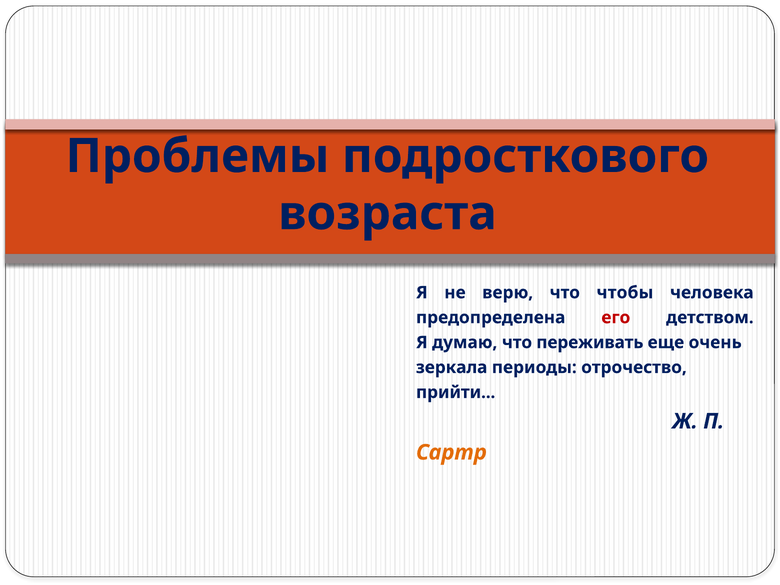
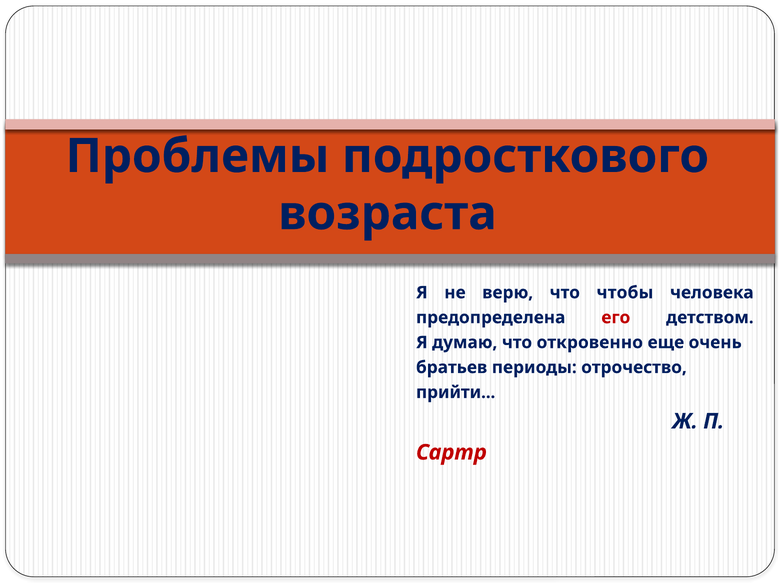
переживать: переживать -> откровенно (590, 342)
зеркала: зеркала -> братьев (452, 367)
Сартр colour: orange -> red (451, 452)
